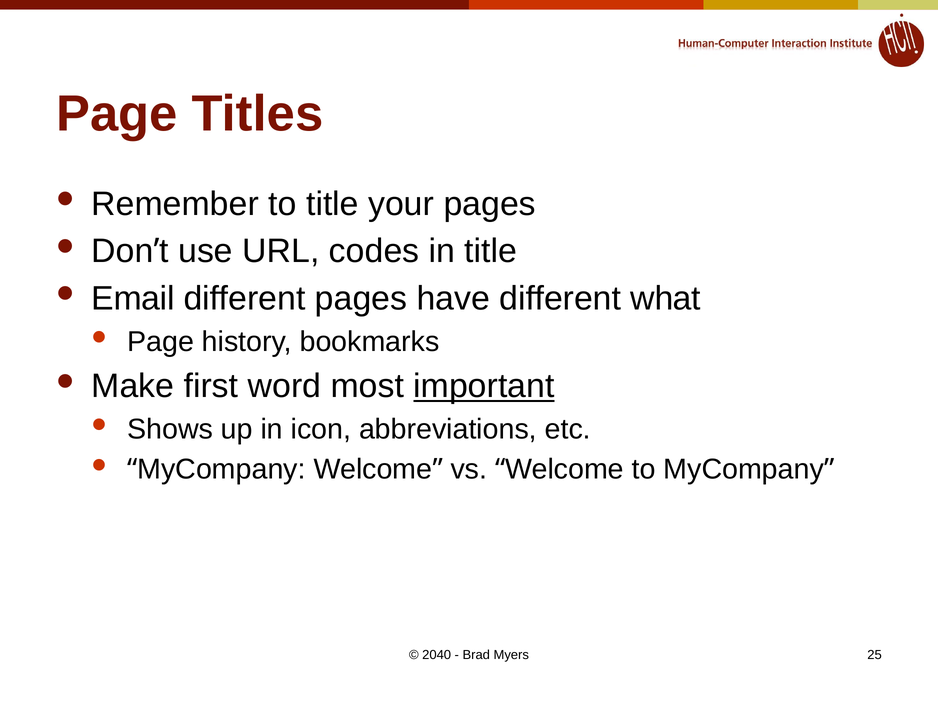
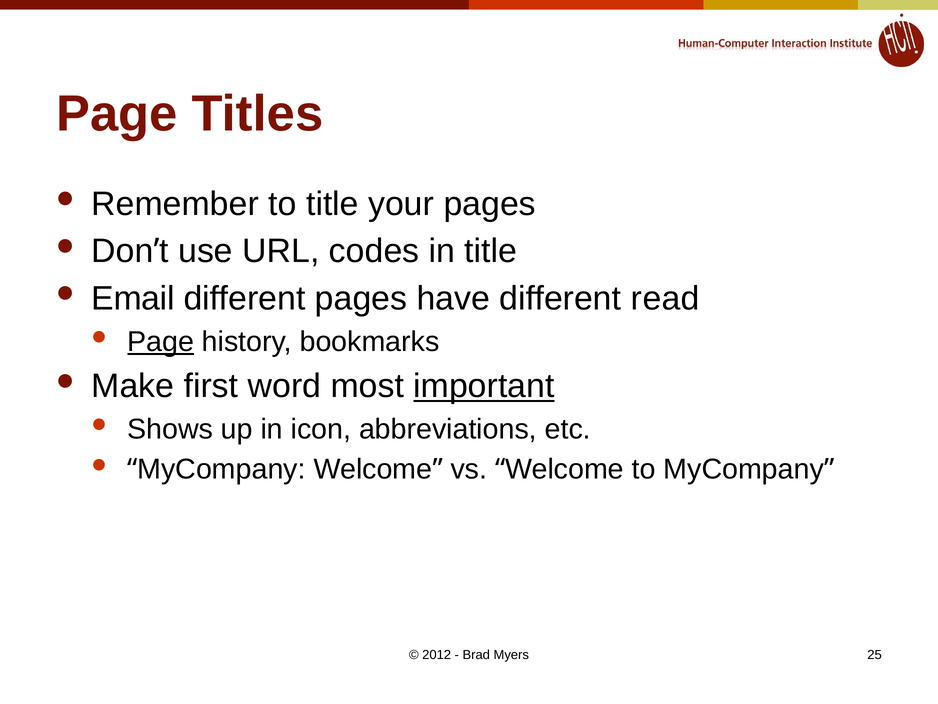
what: what -> read (665, 299)
Page underline: none -> present (161, 341)
2040: 2040 -> 2012 (437, 654)
